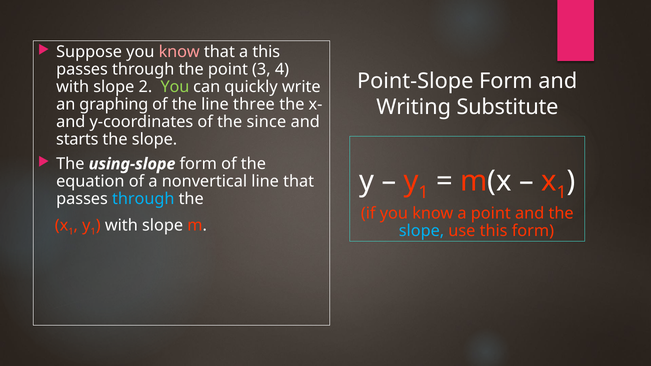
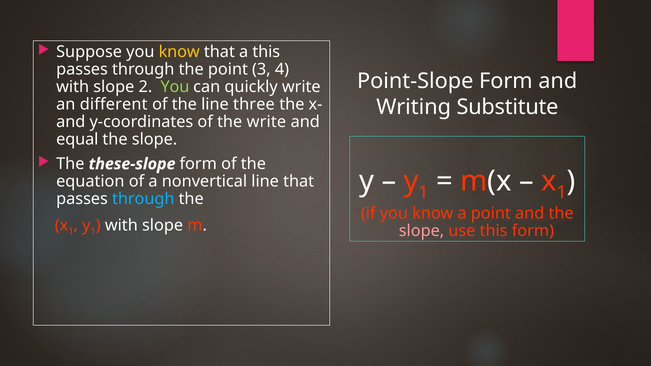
know colour: pink -> yellow (179, 52)
graphing: graphing -> different (114, 105)
the since: since -> write (266, 122)
starts: starts -> equal (77, 140)
using-slope: using-slope -> these-slope (132, 164)
slope colour: light blue -> pink (421, 231)
